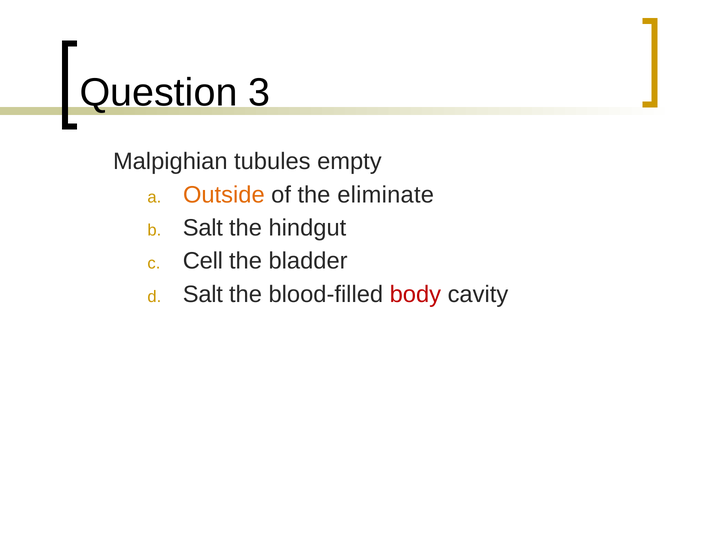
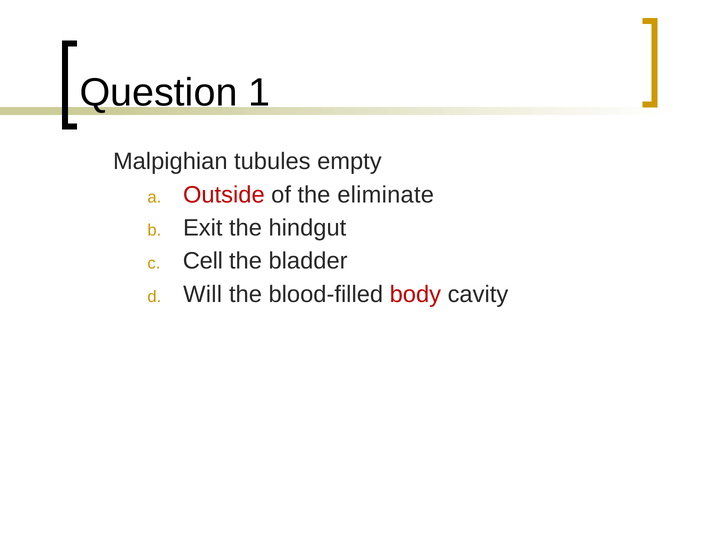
3: 3 -> 1 (259, 93)
Outside colour: orange -> red (224, 195)
Salt: Salt -> Exit (203, 228)
Salt: Salt -> Will (203, 294)
